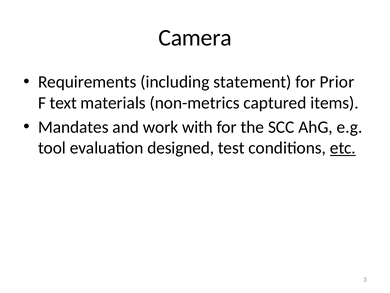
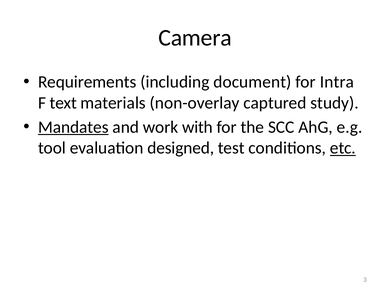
statement: statement -> document (252, 82)
Prior: Prior -> Intra (337, 82)
non-metrics: non-metrics -> non-overlay (195, 103)
items: items -> study (335, 103)
Mandates underline: none -> present (73, 127)
